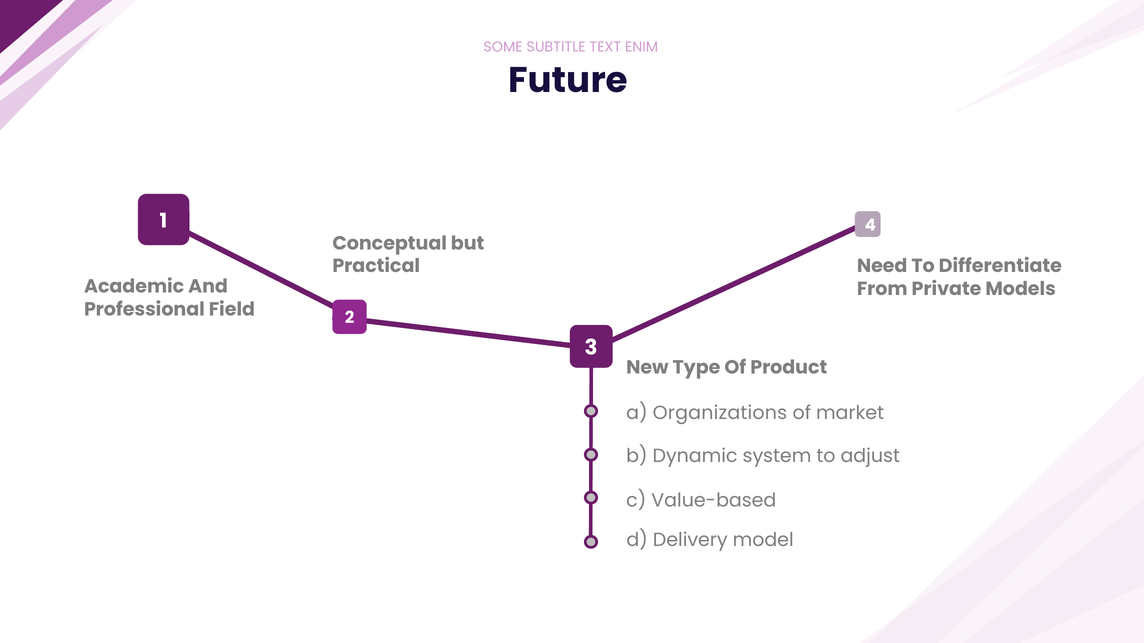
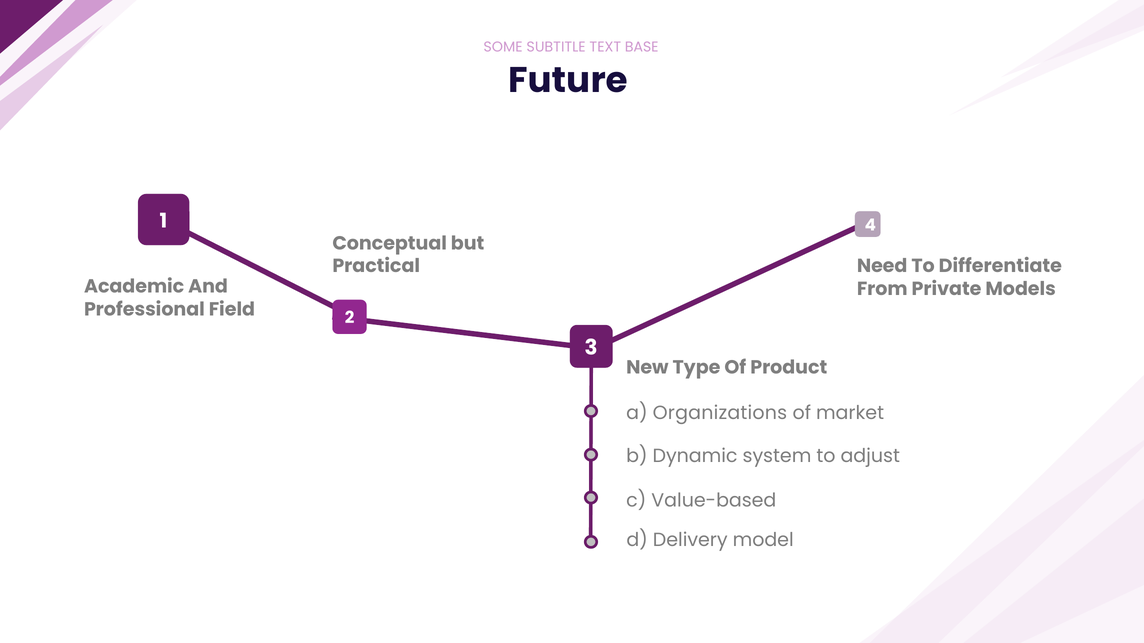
ENIM: ENIM -> BASE (642, 47)
